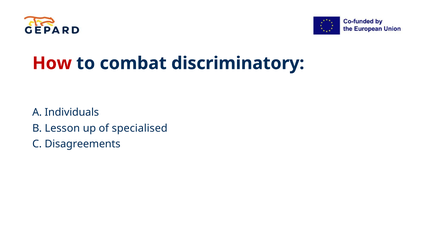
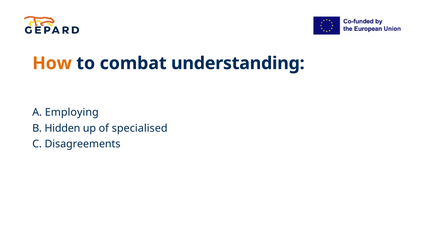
How colour: red -> orange (52, 63)
discriminatory: discriminatory -> understanding (238, 63)
Individuals: Individuals -> Employing (72, 113)
Lesson: Lesson -> Hidden (62, 129)
